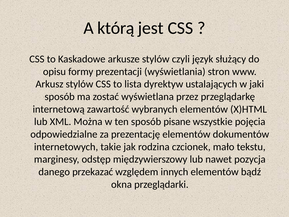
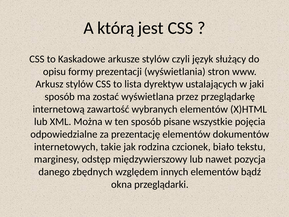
mało: mało -> biało (224, 147)
przekazać: przekazać -> zbędnych (93, 172)
